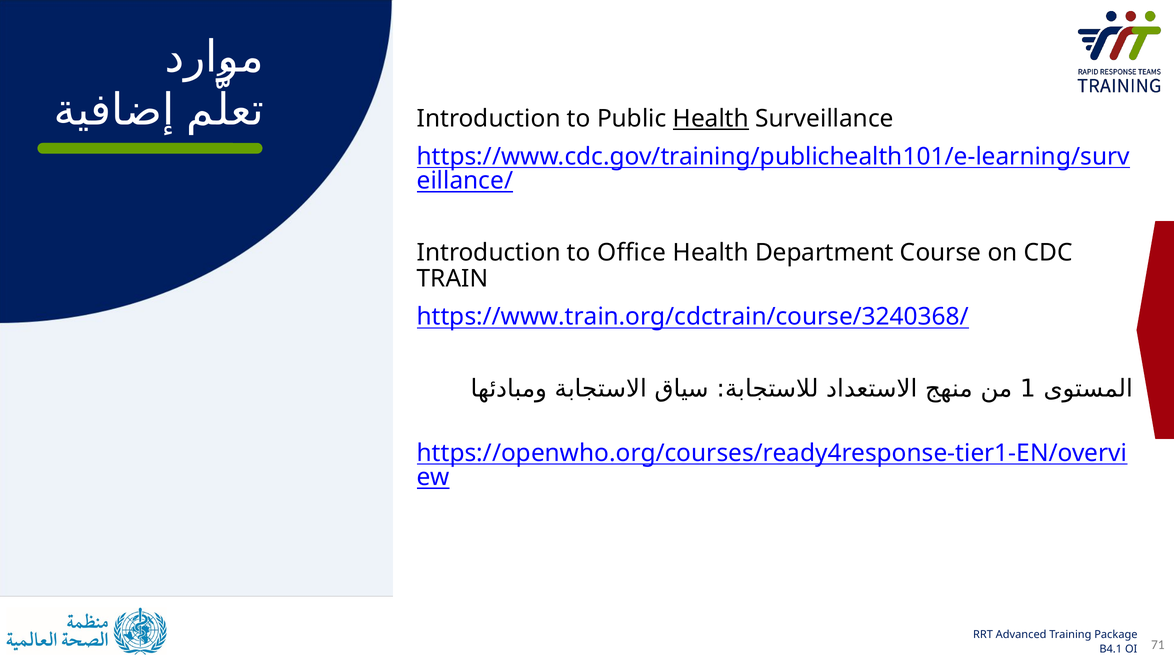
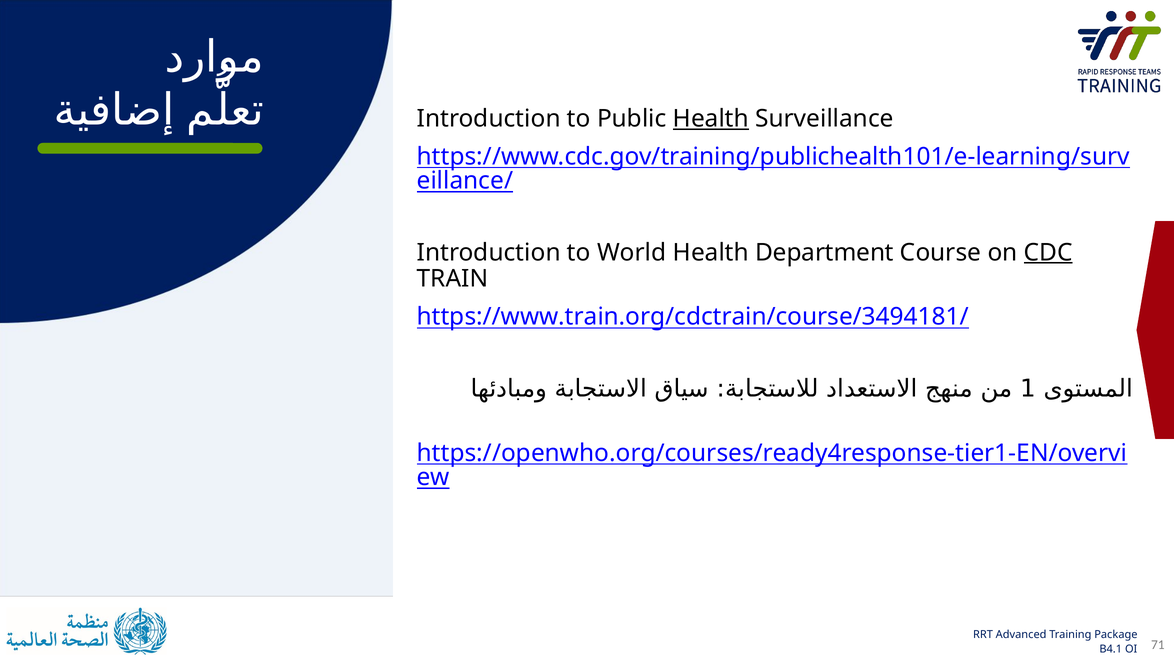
Ofﬁce: Ofﬁce -> World (632, 253)
CDC underline: none -> present (1048, 253)
https://www.train.org/cdctrain/course/3240368/: https://www.train.org/cdctrain/course/3240368/ -> https://www.train.org/cdctrain/course/3494181/ (693, 317)
